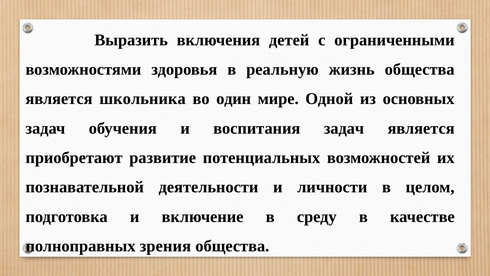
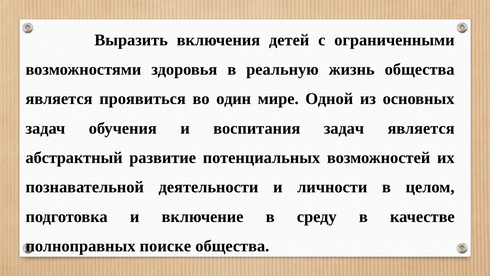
школьника: школьника -> проявиться (143, 99)
приобретают: приобретают -> абстрактный (74, 158)
зрения: зрения -> поиске (165, 246)
